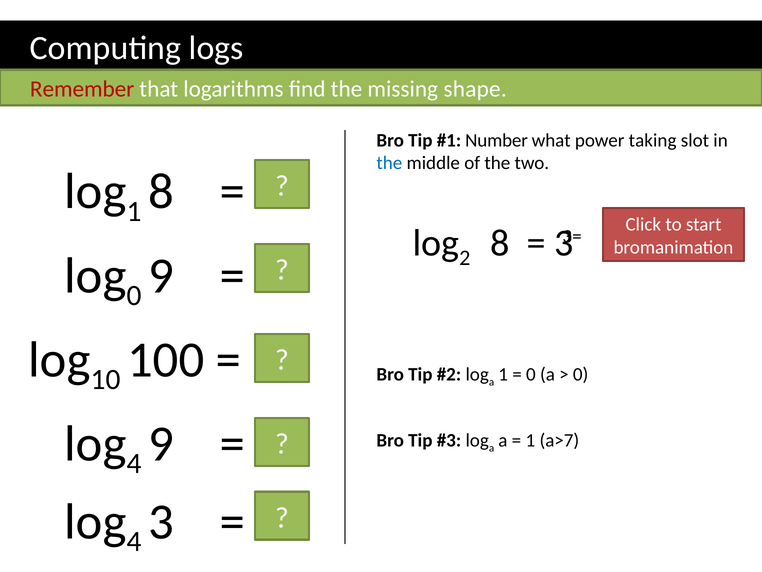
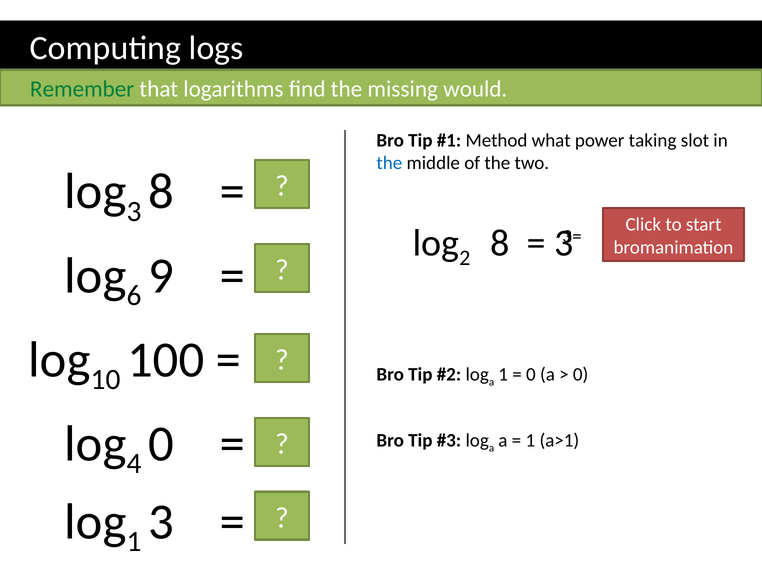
Remember colour: red -> green (82, 89)
shape: shape -> would (475, 89)
Number: Number -> Method (496, 140)
1: 1 -> 3 (134, 211)
0: 0 -> 6 (134, 295)
9: 9 -> 0 (161, 443)
a>7: a>7 -> a>1 (559, 440)
4: 4 -> 1 (134, 541)
